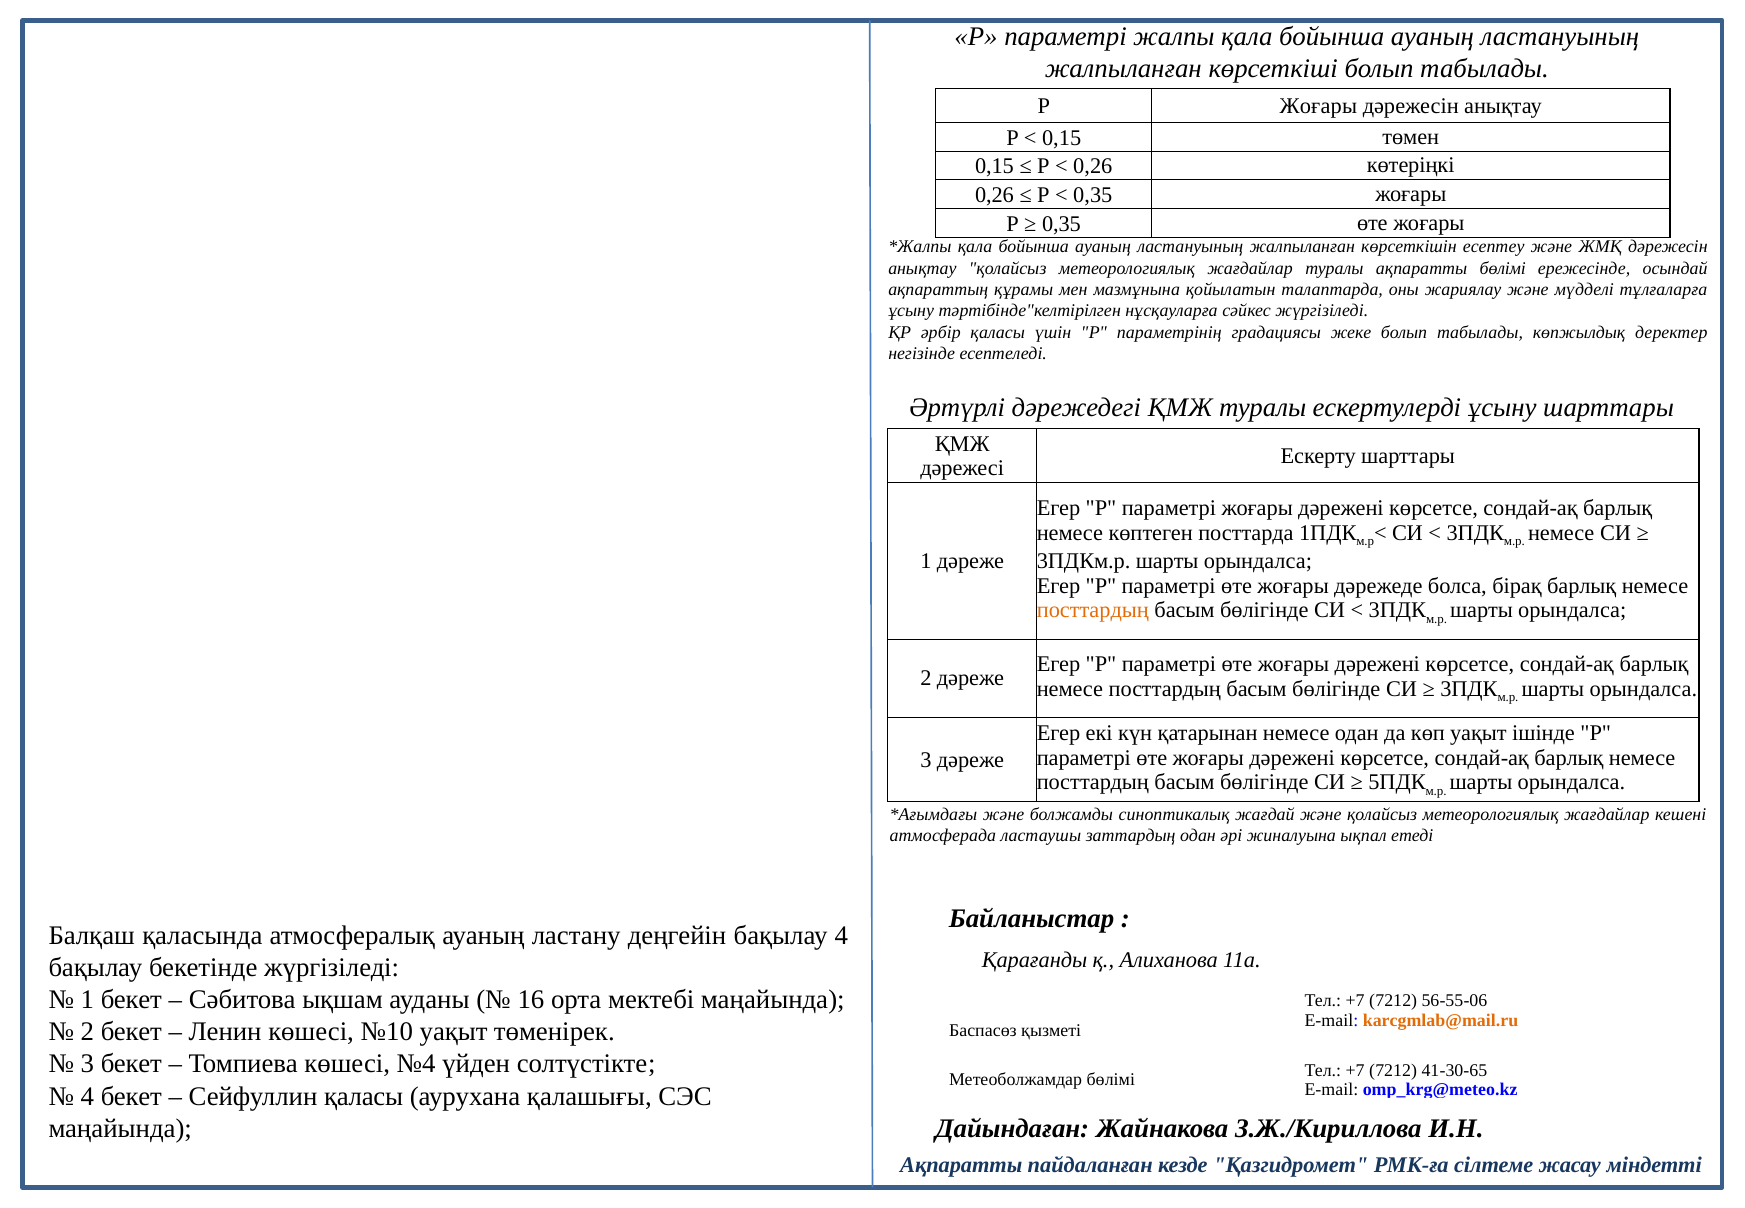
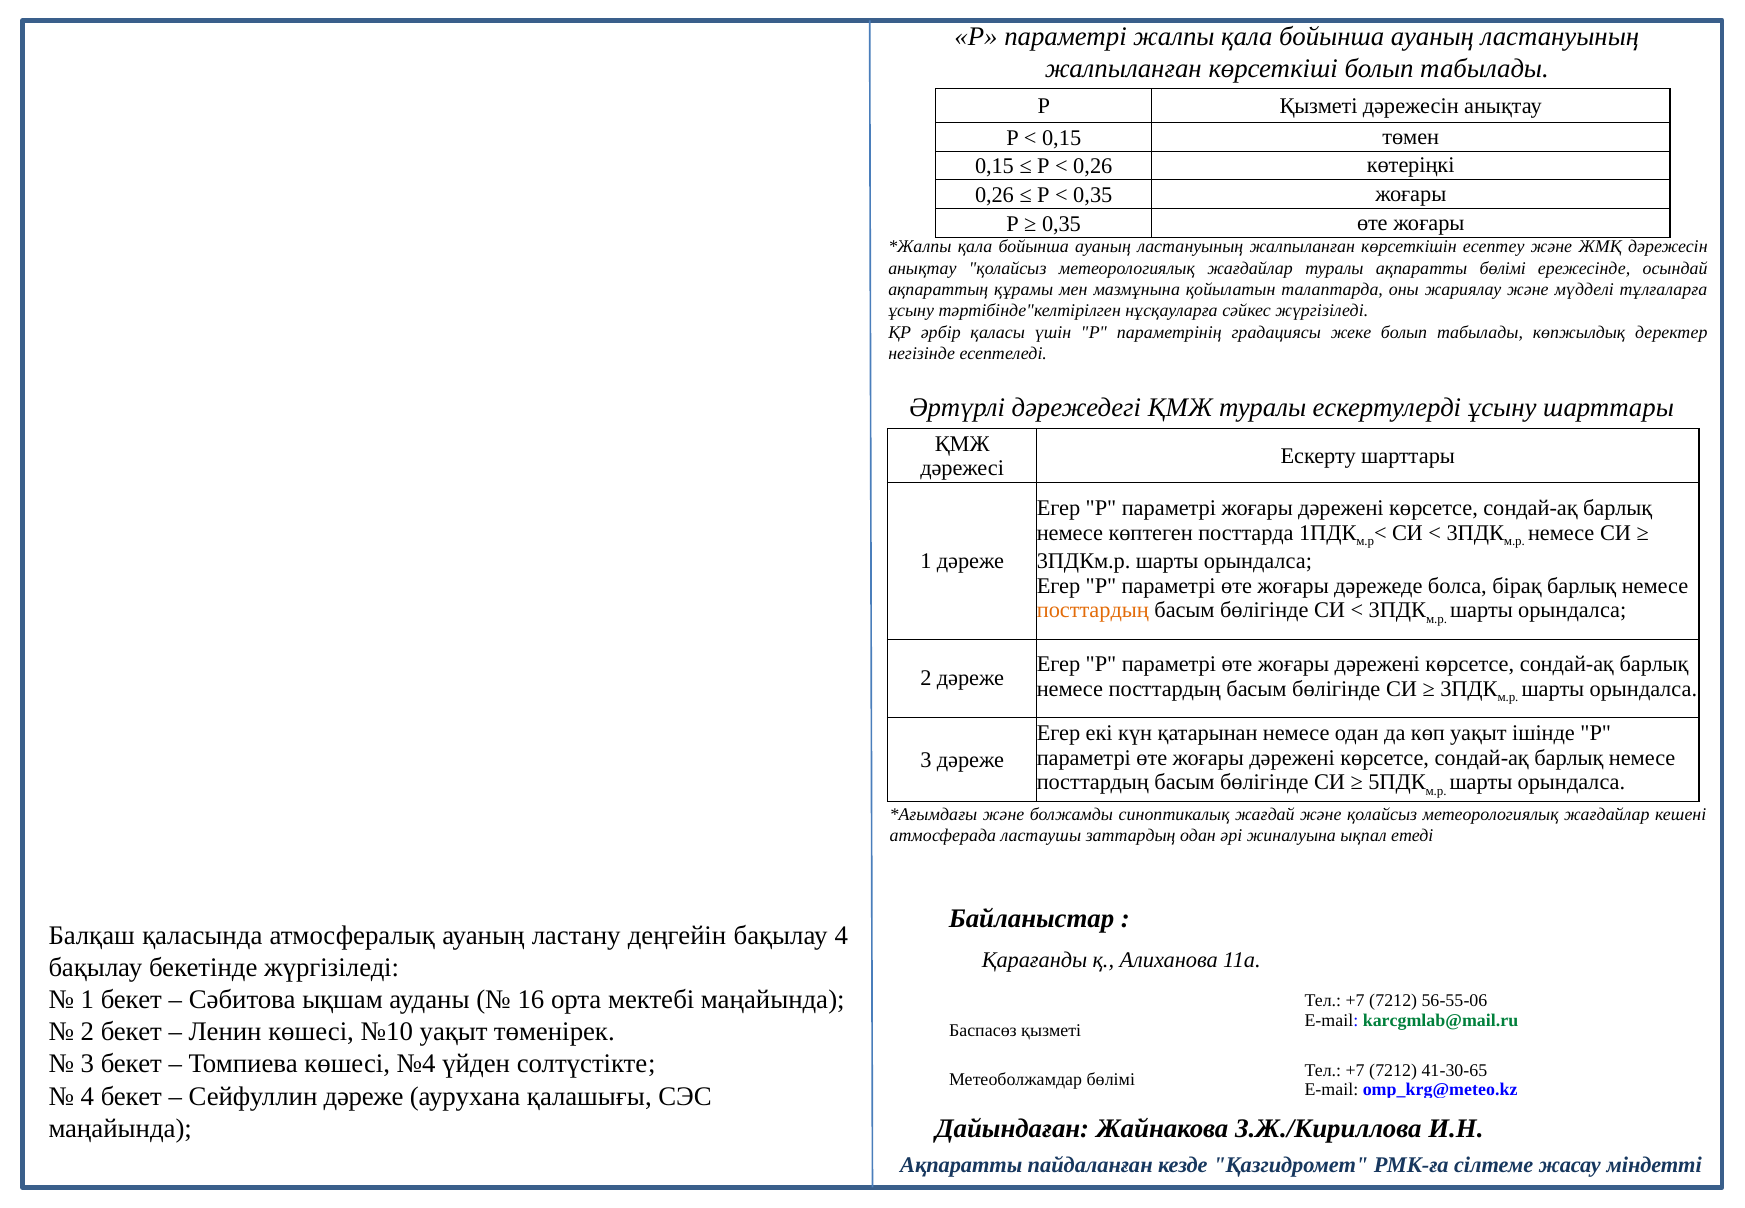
Р Жоғары: Жоғары -> Қызметі (1319, 106)
karcgmlab@mail.ru colour: orange -> green (1441, 1020)
Сейфуллин қаласы: қаласы -> дәреже (364, 1096)
